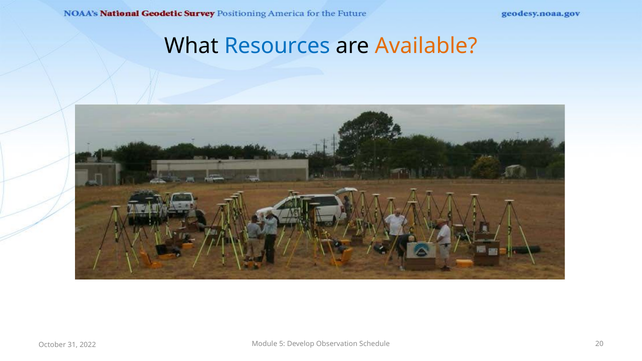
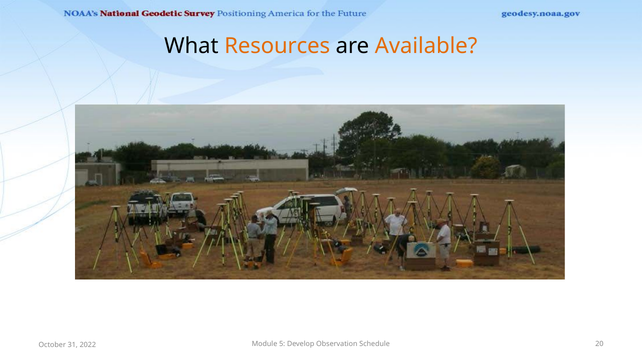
Resources colour: blue -> orange (277, 46)
